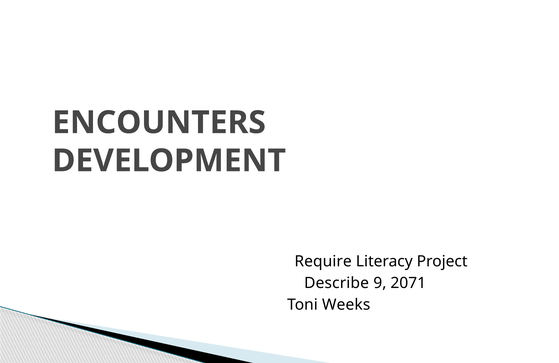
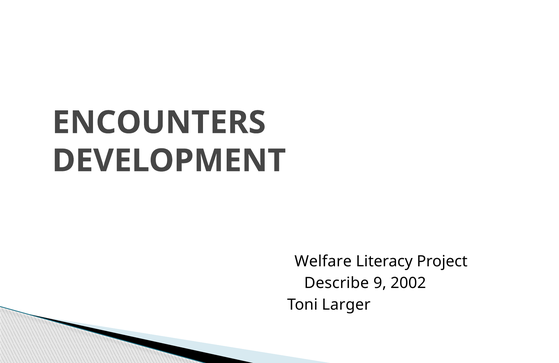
Require: Require -> Welfare (323, 261)
2071: 2071 -> 2002 (408, 283)
Weeks: Weeks -> Larger (346, 305)
